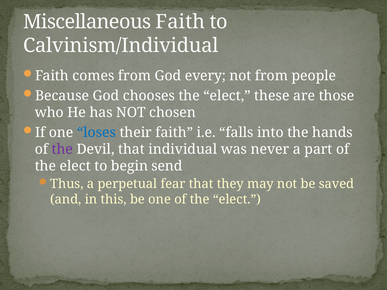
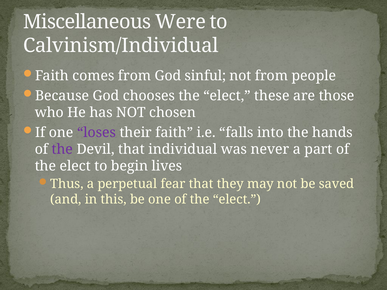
Miscellaneous Faith: Faith -> Were (180, 22)
every: every -> sinful (205, 76)
loses colour: blue -> purple (96, 133)
send: send -> lives (167, 166)
